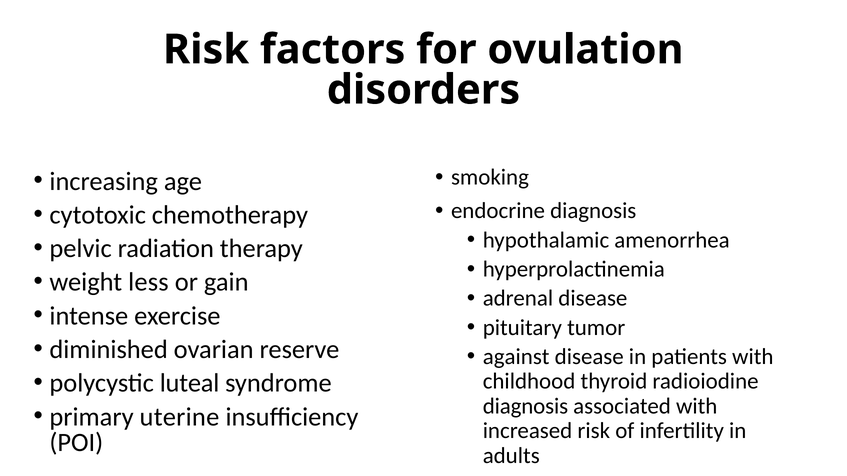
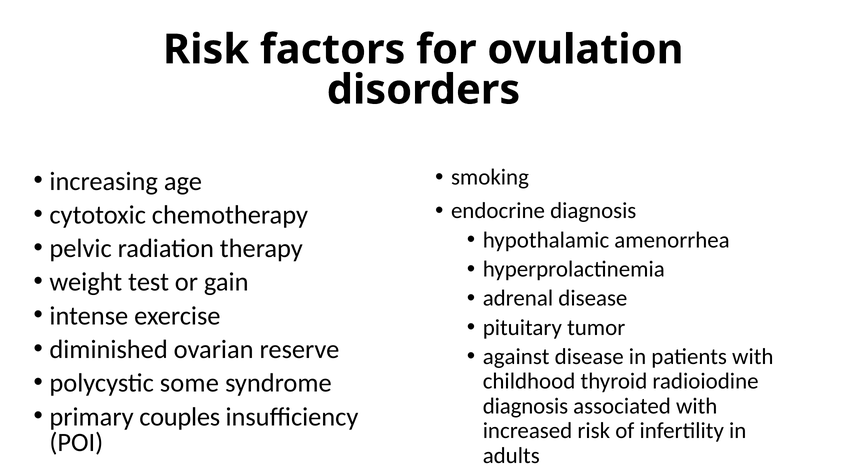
less: less -> test (149, 283)
luteal: luteal -> some (189, 384)
uterine: uterine -> couples (180, 417)
